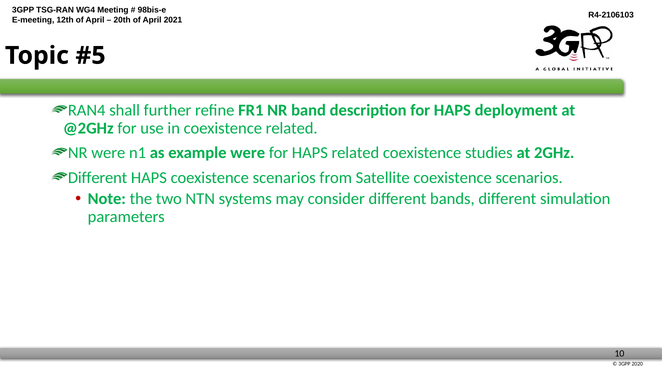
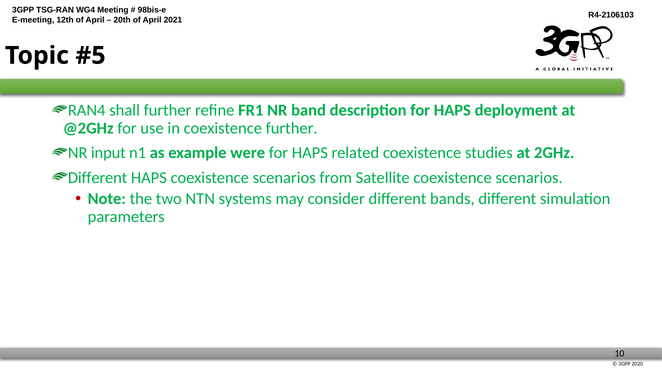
coexistence related: related -> further (292, 128)
NR were: were -> input (108, 153)
